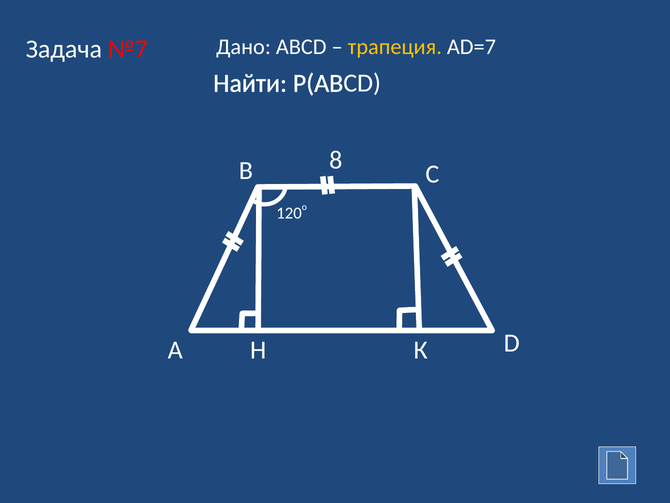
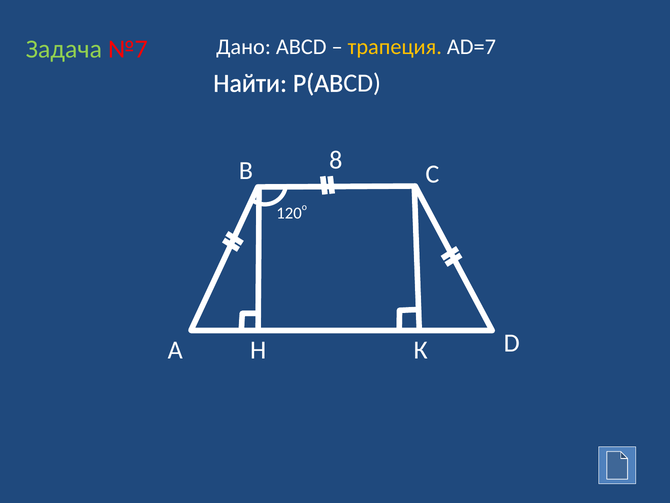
Задача colour: white -> light green (64, 49)
